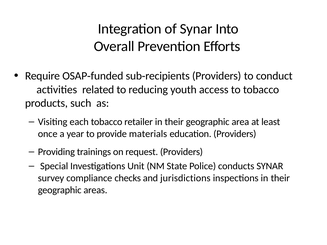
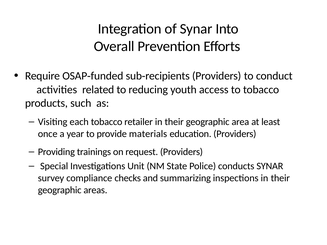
jurisdictions: jurisdictions -> summarizing (185, 178)
